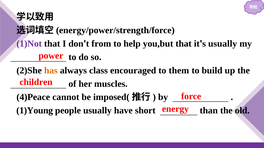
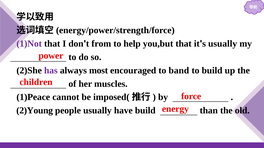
has colour: orange -> purple (51, 71)
class: class -> most (99, 71)
them: them -> band (179, 71)
4)Peace: 4)Peace -> 1)Peace (33, 97)
1)Young: 1)Young -> 2)Young (35, 111)
have short: short -> build (145, 111)
